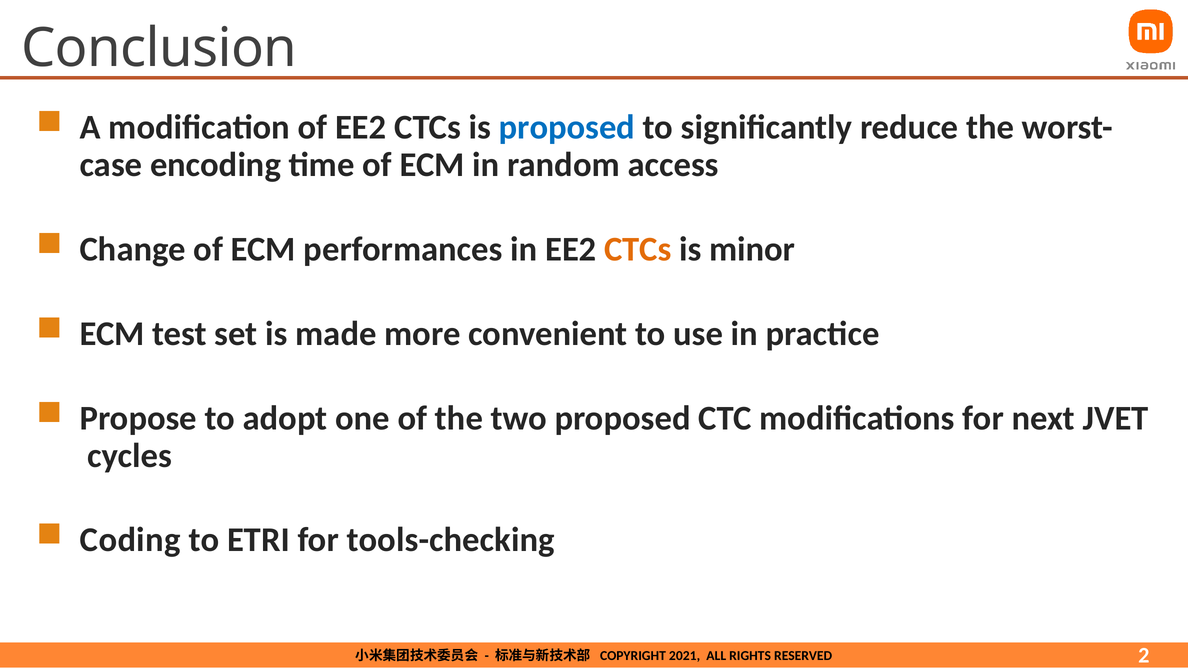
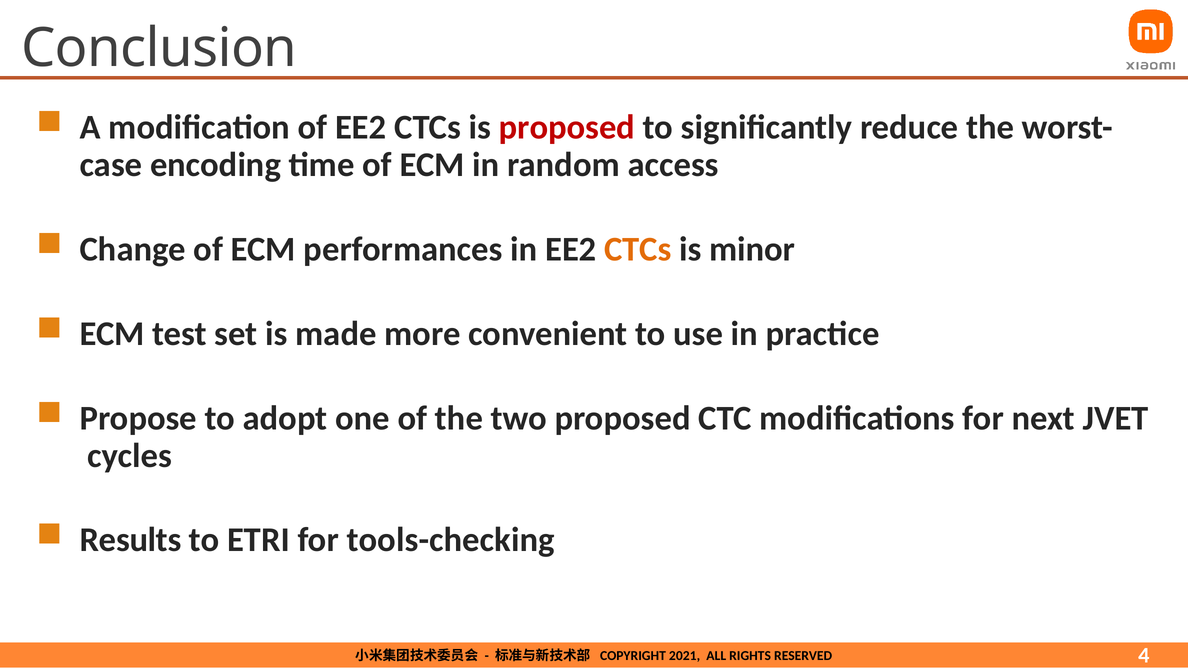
proposed colour: blue -> red (567, 128)
Coding: Coding -> Results (131, 540)
2: 2 -> 4 (1144, 655)
